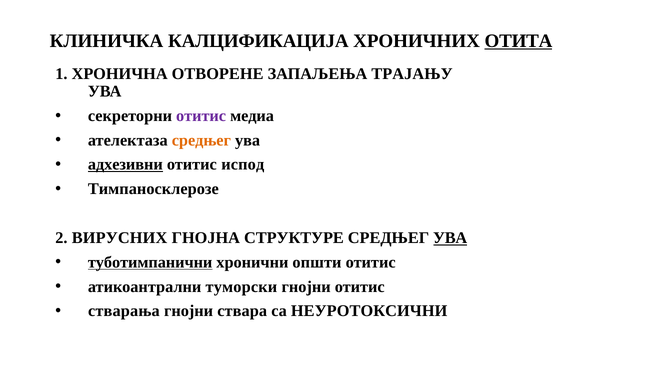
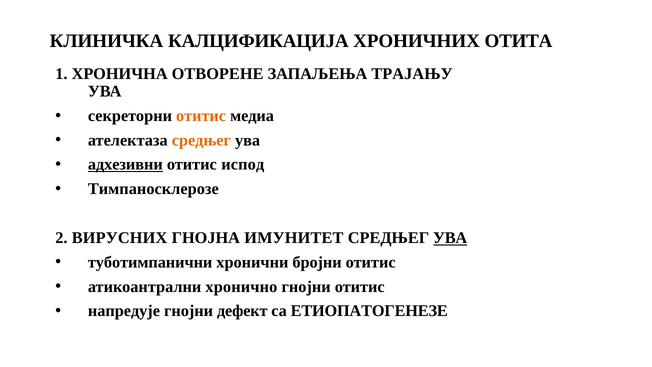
ОТИТА underline: present -> none (519, 41)
отитис colour: purple -> orange (201, 116)
СТРУКТУРЕ: СТРУКТУРЕ -> ИМУНИТЕТ (294, 238)
туботимпанични underline: present -> none (150, 262)
општи: општи -> бројни (317, 262)
туморски: туморски -> хронично (241, 286)
стварања: стварања -> напредује (124, 311)
ствара: ствара -> дефект (242, 311)
НЕУРОТОКСИЧНИ: НЕУРОТОКСИЧНИ -> ЕТИОПАТОГЕНЕЗЕ (369, 311)
